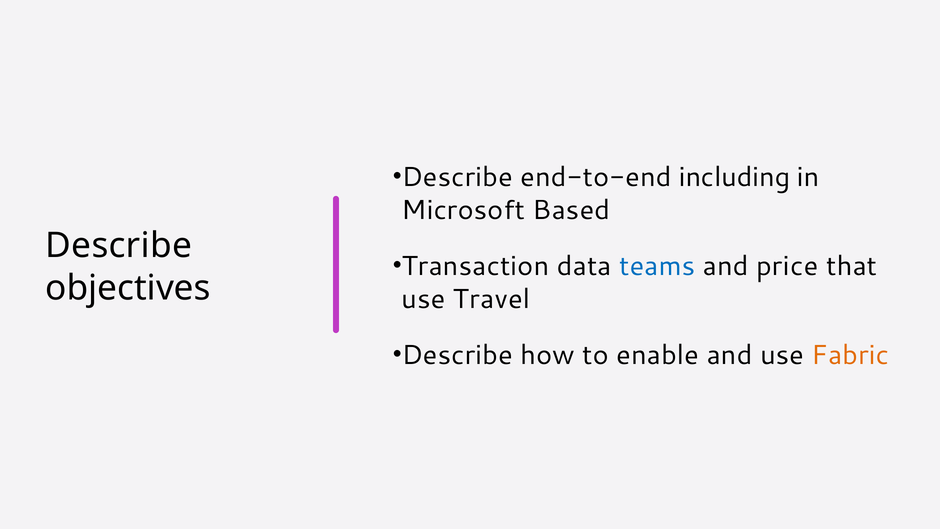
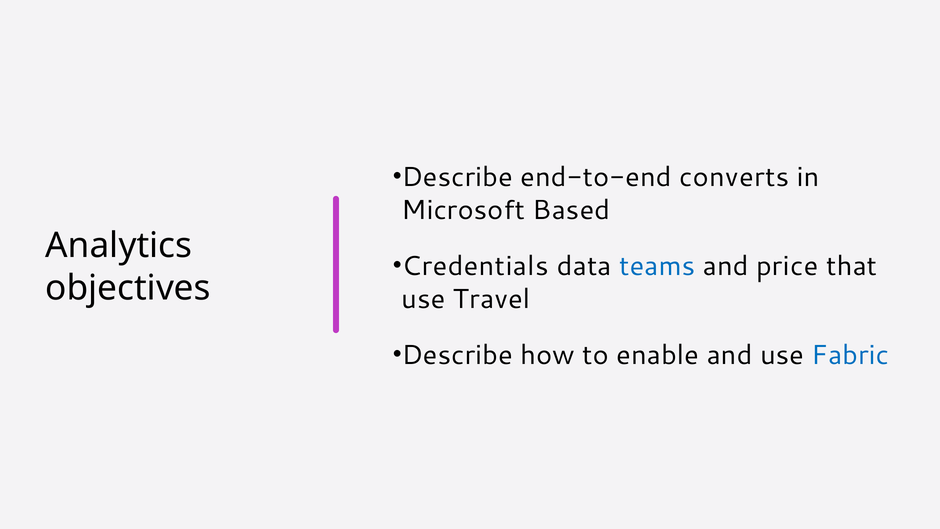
including: including -> converts (734, 177)
Describe: Describe -> Analytics (119, 246)
Transaction: Transaction -> Credentials (475, 266)
Fabric colour: orange -> blue (850, 355)
